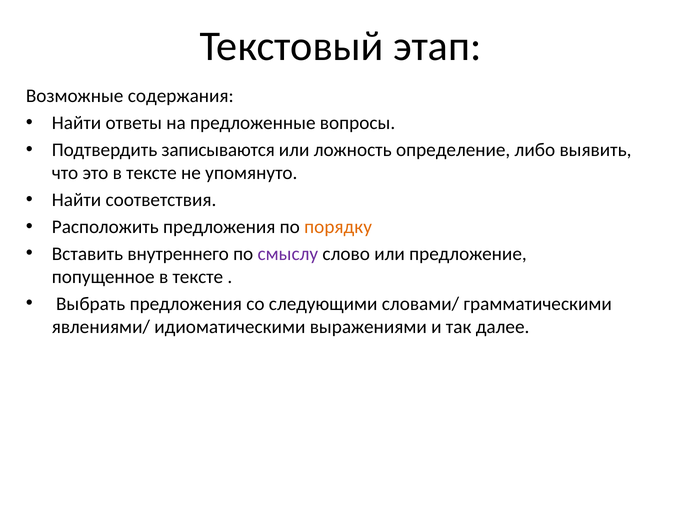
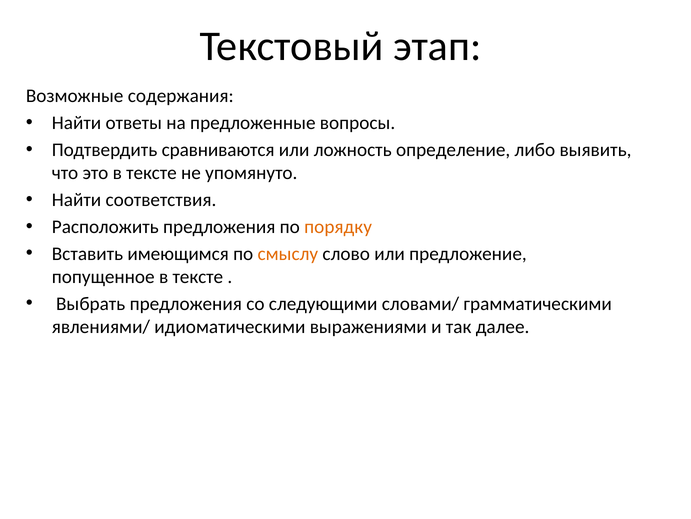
записываются: записываются -> сравниваются (218, 150)
внутреннего: внутреннего -> имеющимся (178, 253)
смыслу colour: purple -> orange (288, 253)
